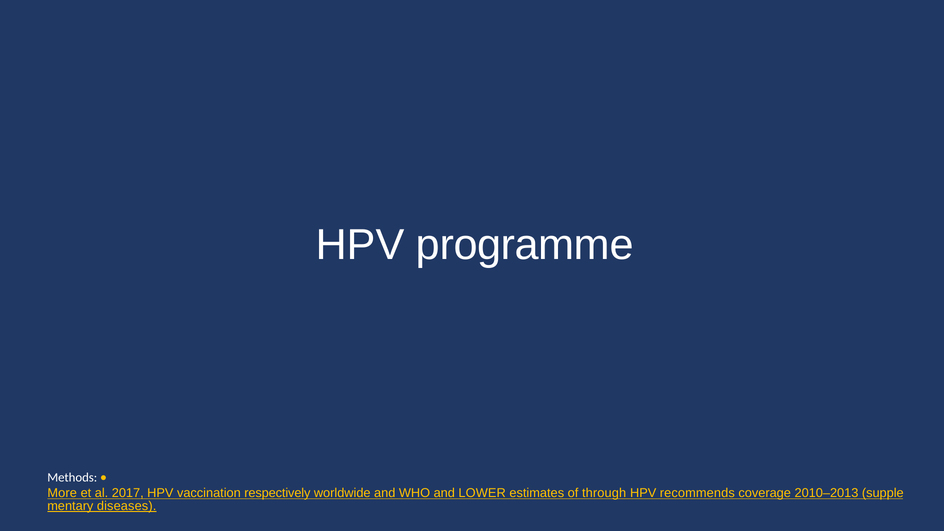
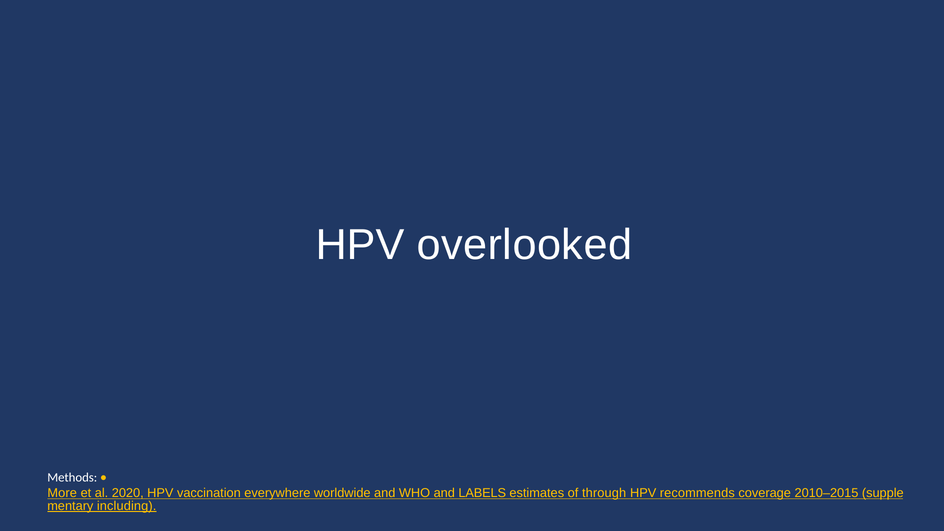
programme: programme -> overlooked (524, 245)
2017: 2017 -> 2020 (128, 493)
respectively: respectively -> everywhere (277, 493)
LOWER: LOWER -> LABELS (482, 493)
2010–2013: 2010–2013 -> 2010–2015 (826, 493)
diseases: diseases -> including (127, 506)
